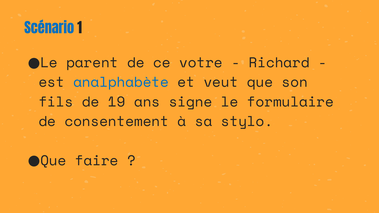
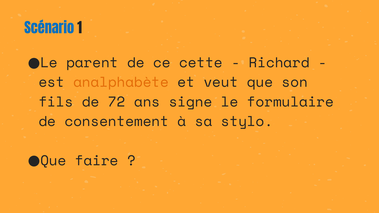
votre: votre -> cette (201, 63)
analphabète colour: blue -> orange (121, 82)
19: 19 -> 72 (117, 102)
